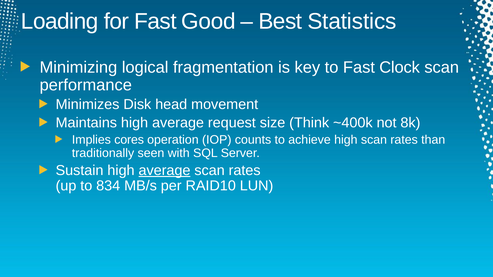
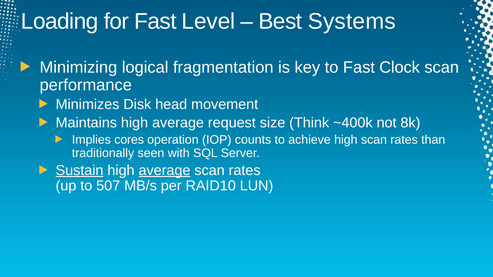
Good: Good -> Level (208, 21)
Statistics: Statistics -> Systems (352, 21)
Sustain underline: none -> present (80, 171)
834: 834 -> 507 (108, 186)
